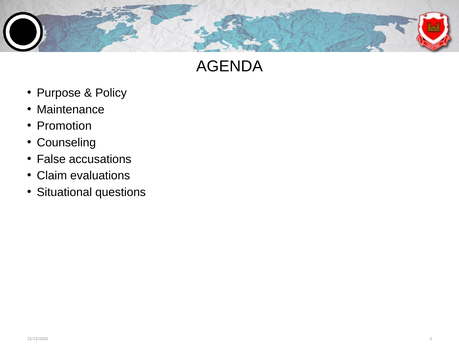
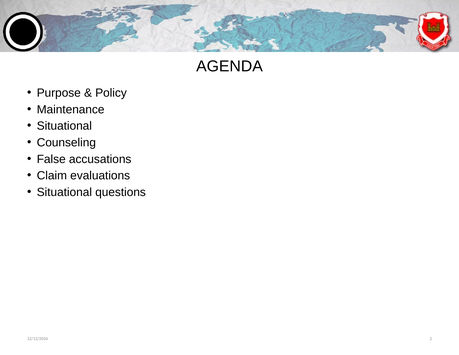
Promotion: Promotion -> Situational (64, 126)
